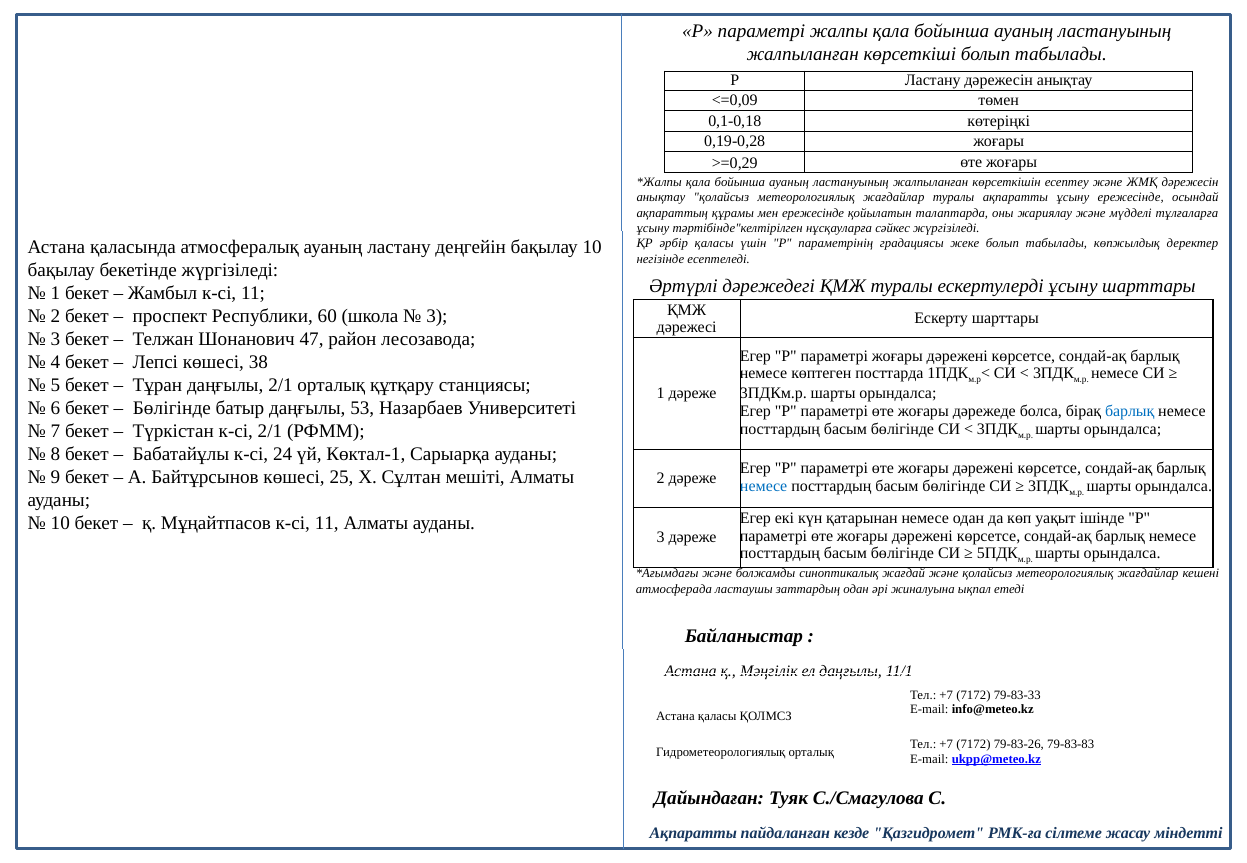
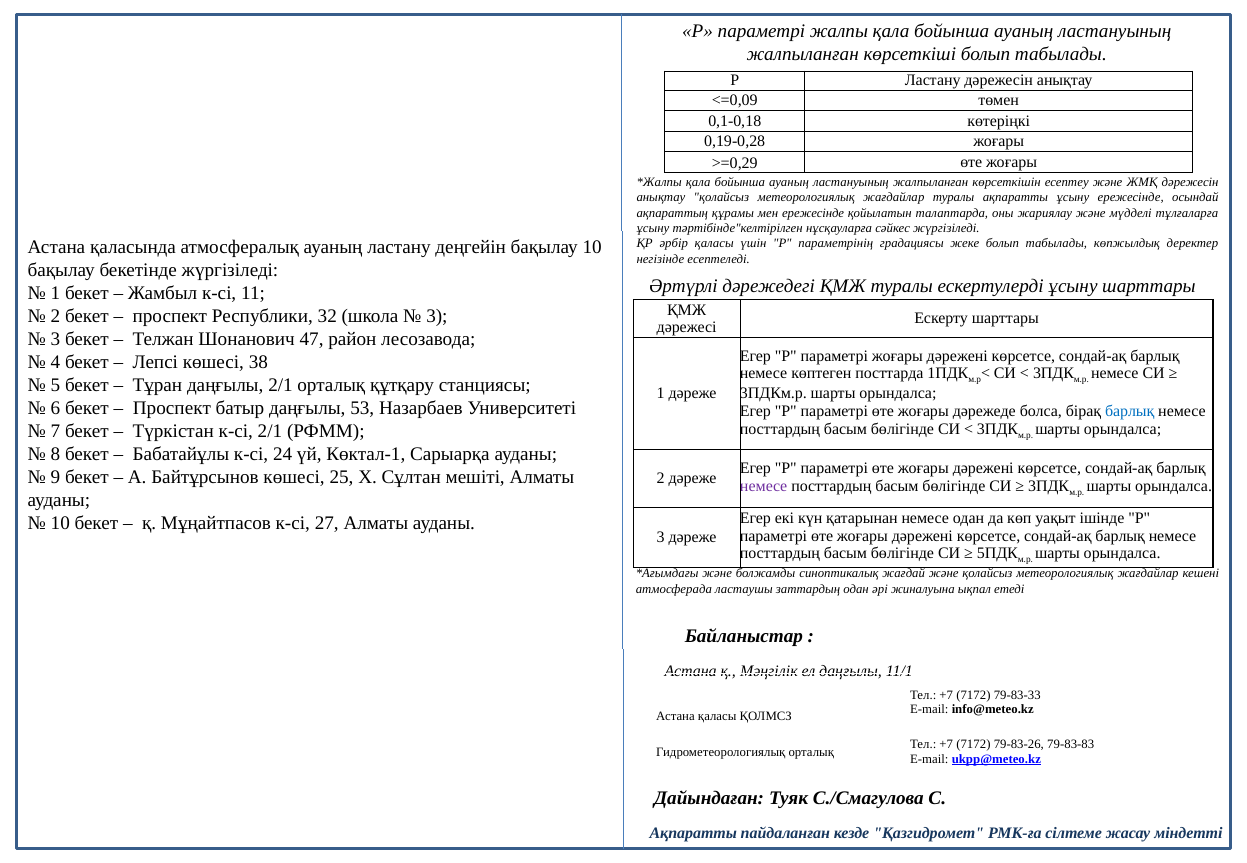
60: 60 -> 32 (327, 316)
Бөлігінде: Бөлігінде -> Проспект (172, 408)
немесе colour: blue -> purple (764, 486)
Мұңайтпасов к-сі 11: 11 -> 27 (327, 523)
